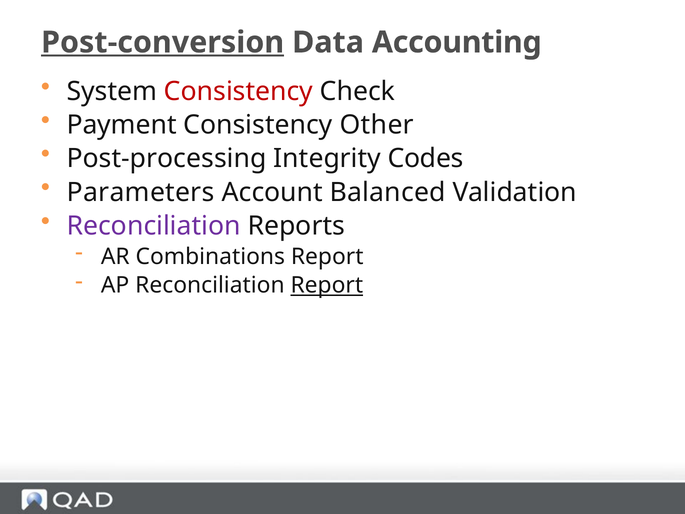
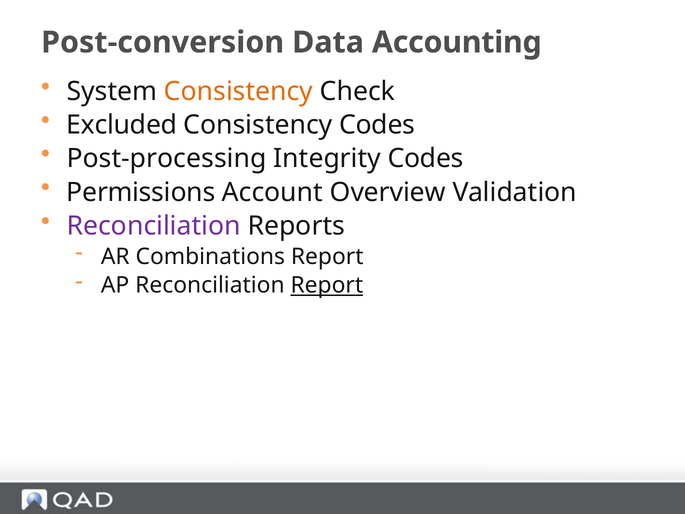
Post-conversion underline: present -> none (163, 42)
Consistency colour: red -> orange (238, 91)
Payment: Payment -> Excluded (122, 125)
Consistency Other: Other -> Codes (377, 125)
Parameters: Parameters -> Permissions (141, 192)
Balanced: Balanced -> Overview (388, 192)
